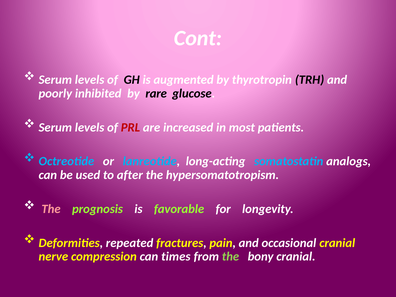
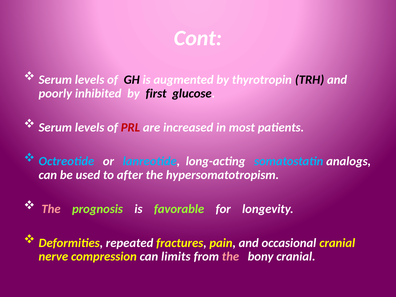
rare: rare -> first (156, 93)
times: times -> limits (176, 256)
the colour: light green -> pink (231, 256)
